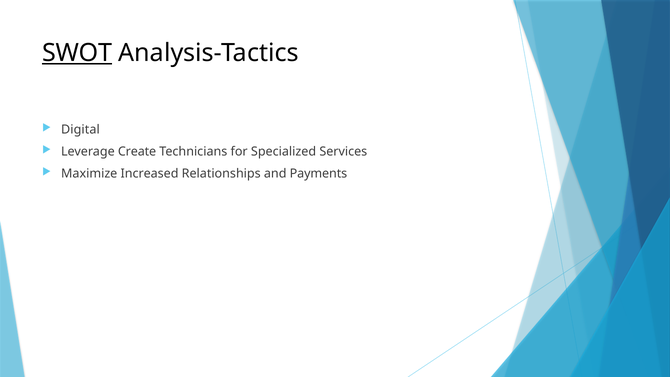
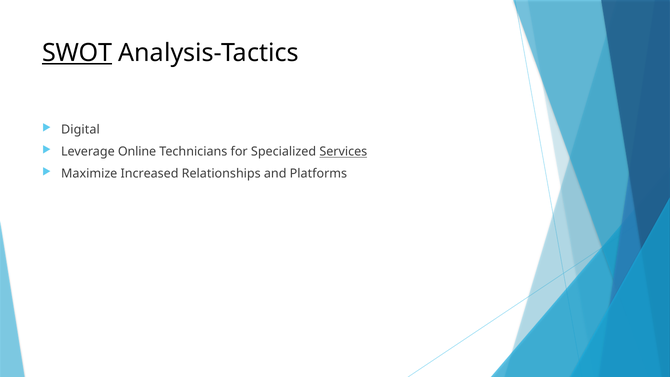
Create: Create -> Online (137, 152)
Services underline: none -> present (343, 152)
Payments: Payments -> Platforms (318, 174)
